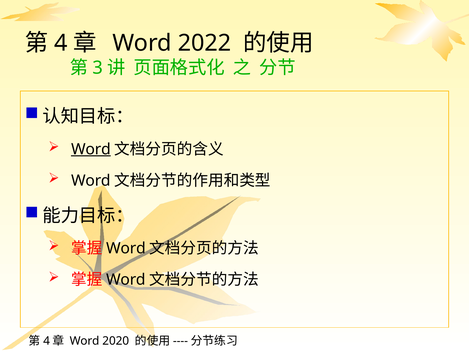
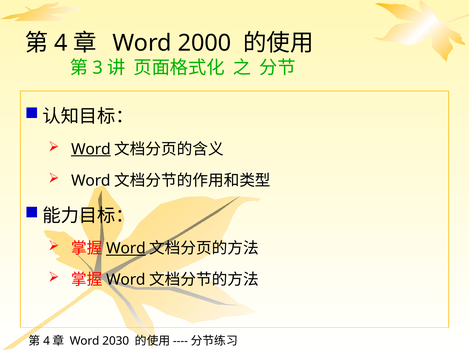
2022: 2022 -> 2000 (205, 43)
Word underline: none -> present (126, 248)
2020: 2020 -> 2030 (116, 341)
